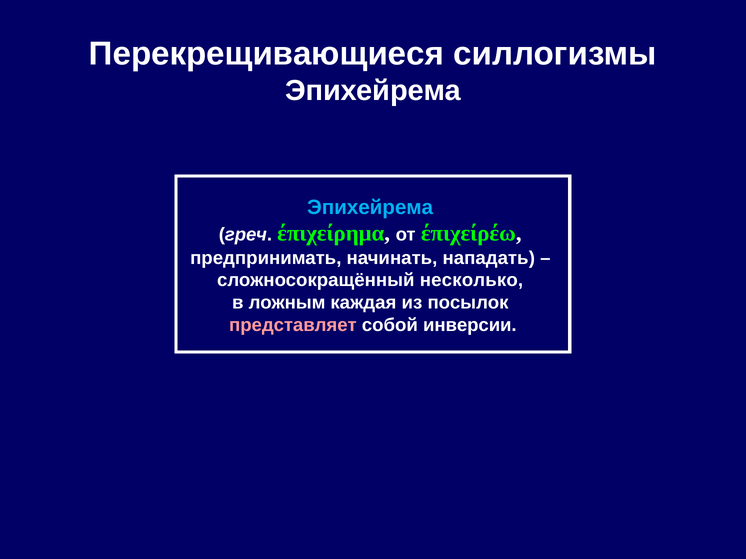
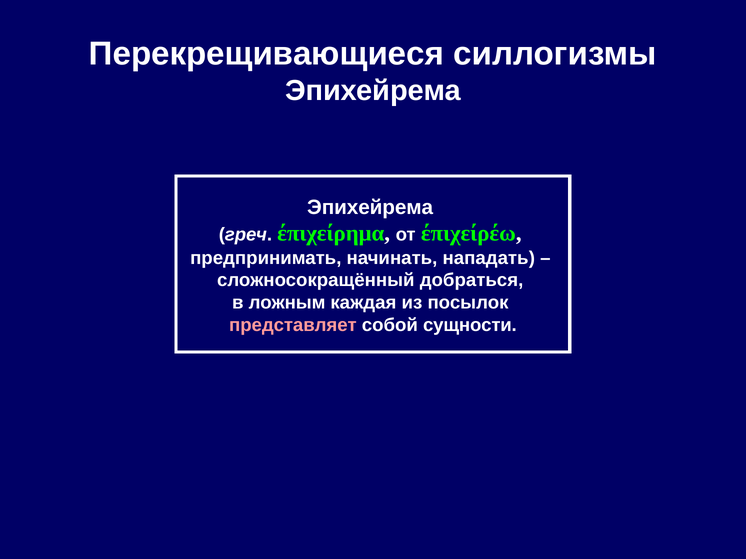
Эпихейрема colour: light blue -> white (370, 207)
несколько: несколько -> добраться (472, 281)
инверсии: инверсии -> сущности (470, 325)
